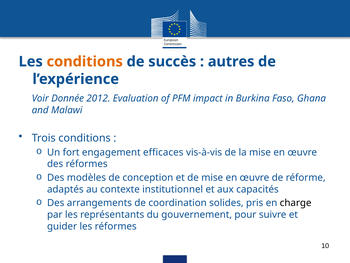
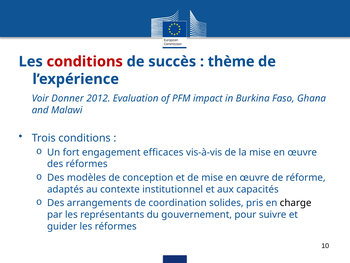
conditions colour: orange -> red (85, 61)
autres: autres -> thème (231, 61)
Donnée: Donnée -> Donner (68, 98)
